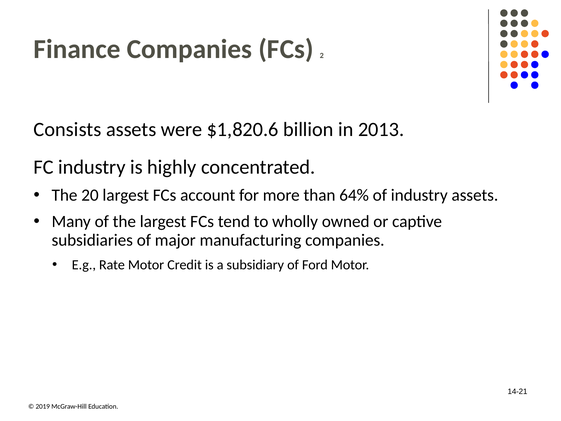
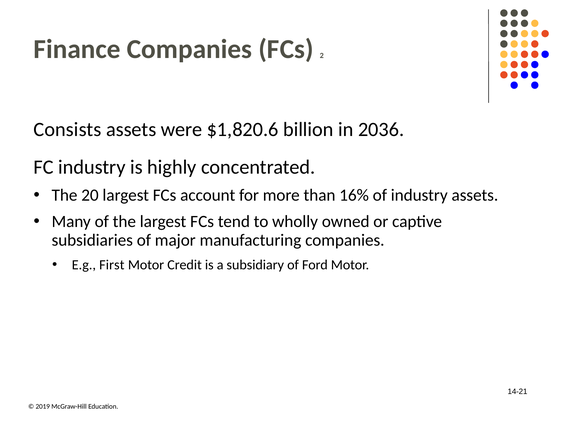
2013: 2013 -> 2036 (381, 130)
64%: 64% -> 16% (354, 195)
Rate: Rate -> First (112, 265)
